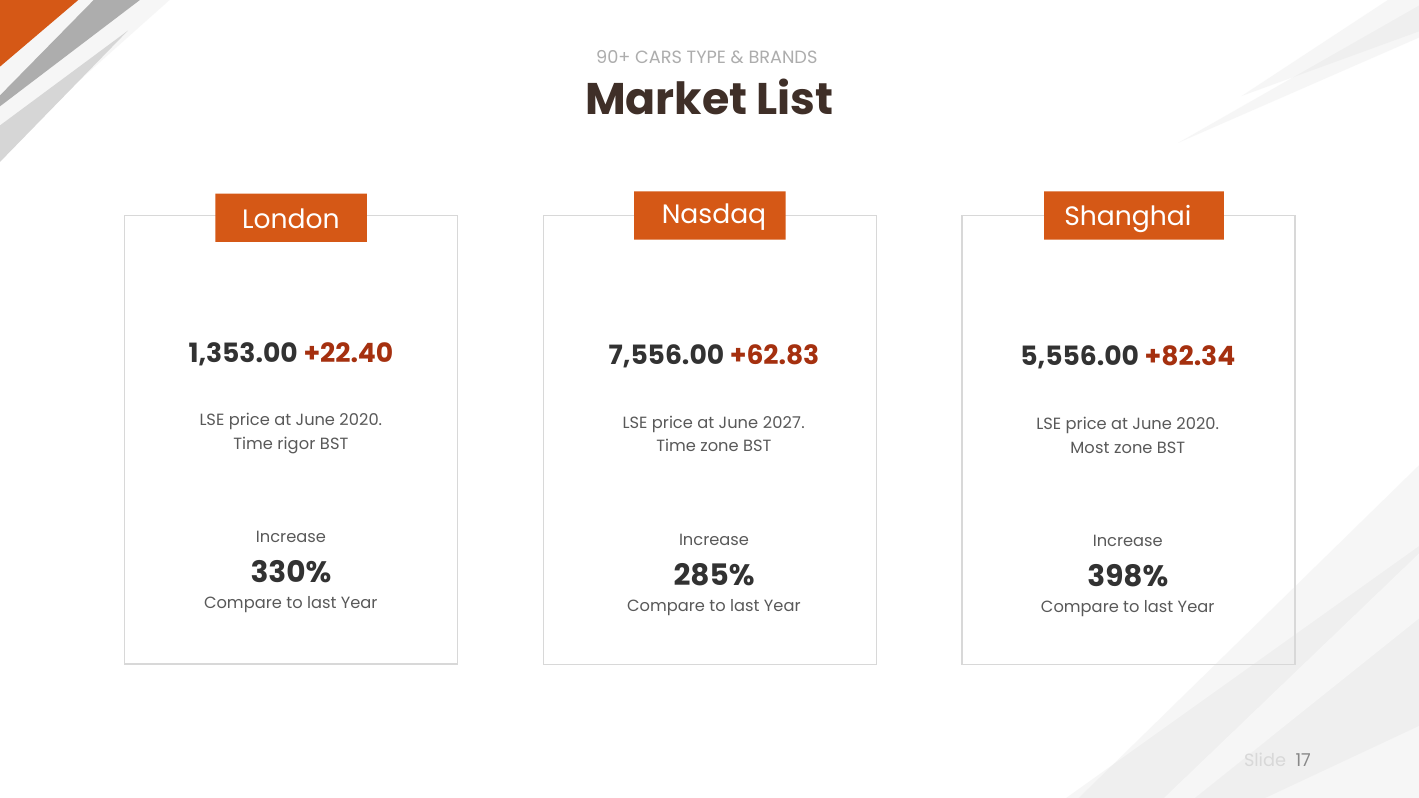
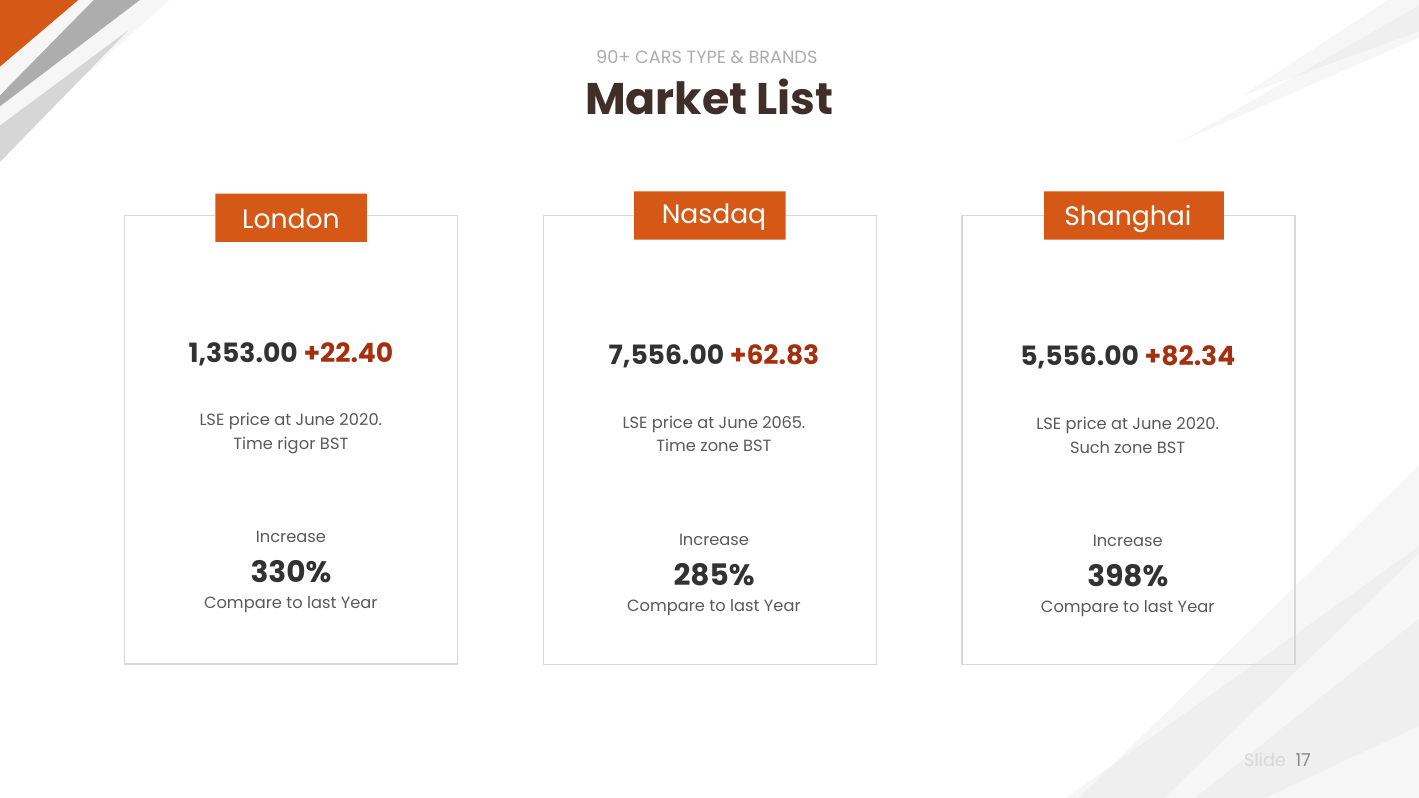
2027: 2027 -> 2065 (784, 423)
Most: Most -> Such (1090, 448)
